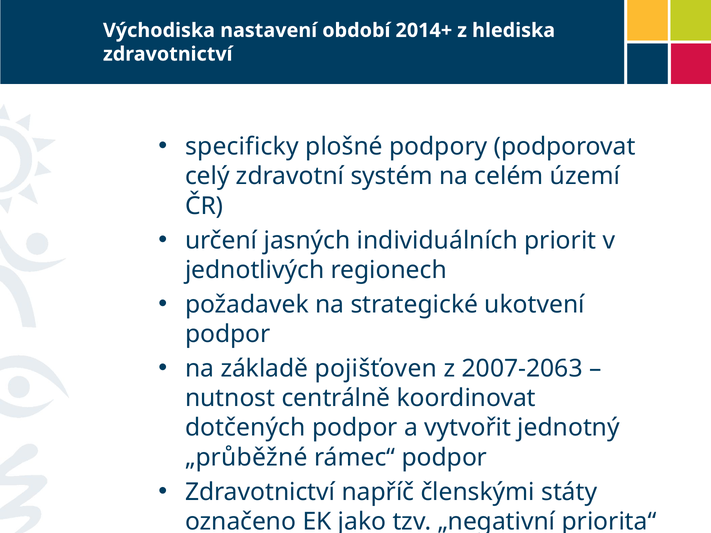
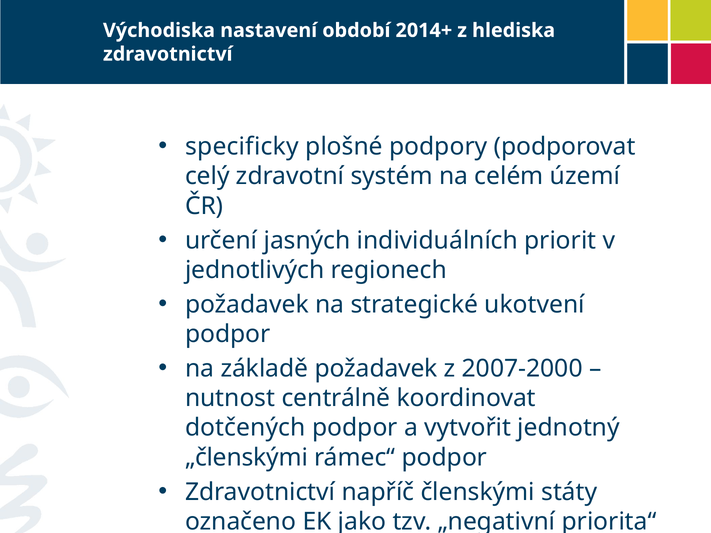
základě pojišťoven: pojišťoven -> požadavek (376, 369)
2007-2063: 2007-2063 -> 2007-2000 (522, 369)
„průběžné: „průběžné -> „členskými (246, 458)
